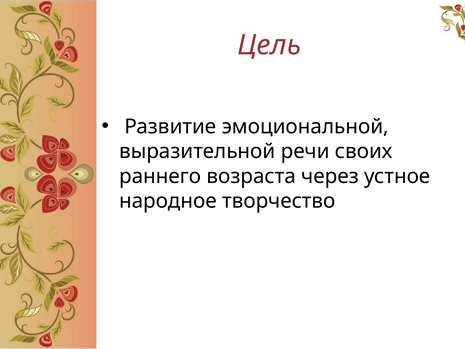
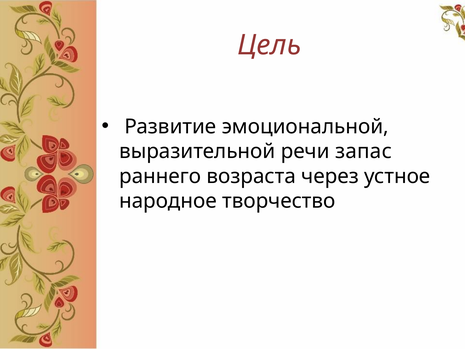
своих: своих -> запас (364, 151)
